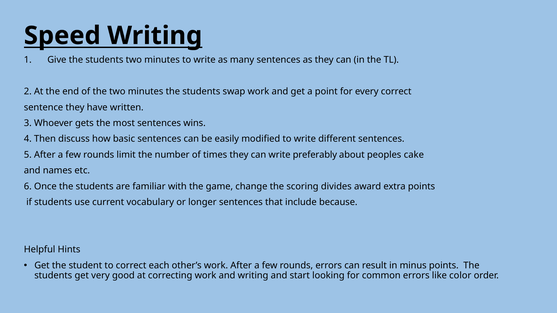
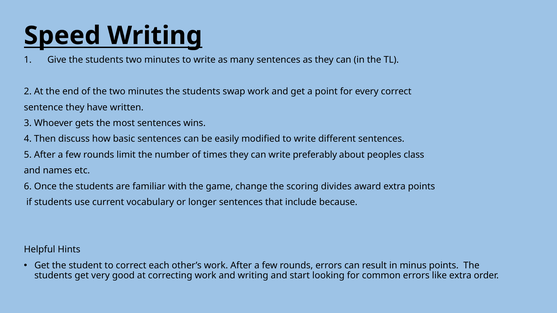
cake: cake -> class (414, 155)
like color: color -> extra (460, 276)
